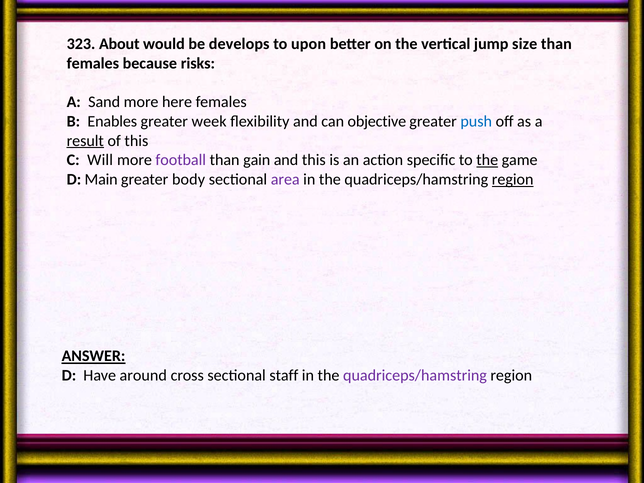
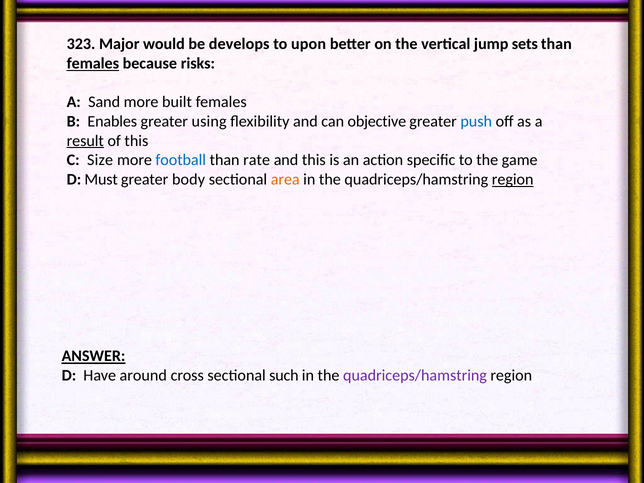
About: About -> Major (119, 44)
size: size -> sets (525, 44)
females underline: none -> present (93, 63)
here: here -> built (177, 102)
week: week -> using (209, 121)
Will: Will -> Size (100, 160)
football colour: purple -> blue (181, 160)
gain: gain -> rate (257, 160)
the underline: present -> none (487, 160)
Main: Main -> Must (101, 179)
area colour: purple -> orange (285, 179)
staff: staff -> such (284, 375)
